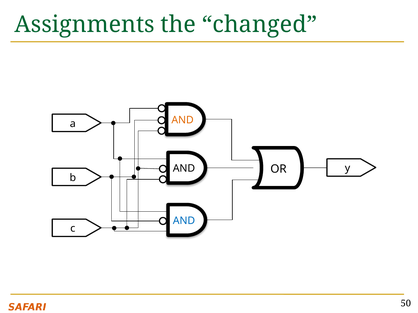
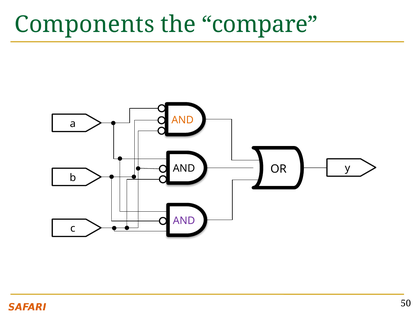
Assignments: Assignments -> Components (85, 25)
changed: changed -> compare (260, 25)
AND colour: blue -> purple (184, 221)
